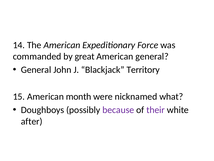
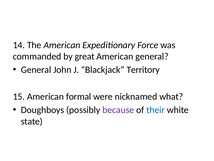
month: month -> formal (79, 96)
their colour: purple -> blue (156, 110)
after: after -> state (32, 121)
